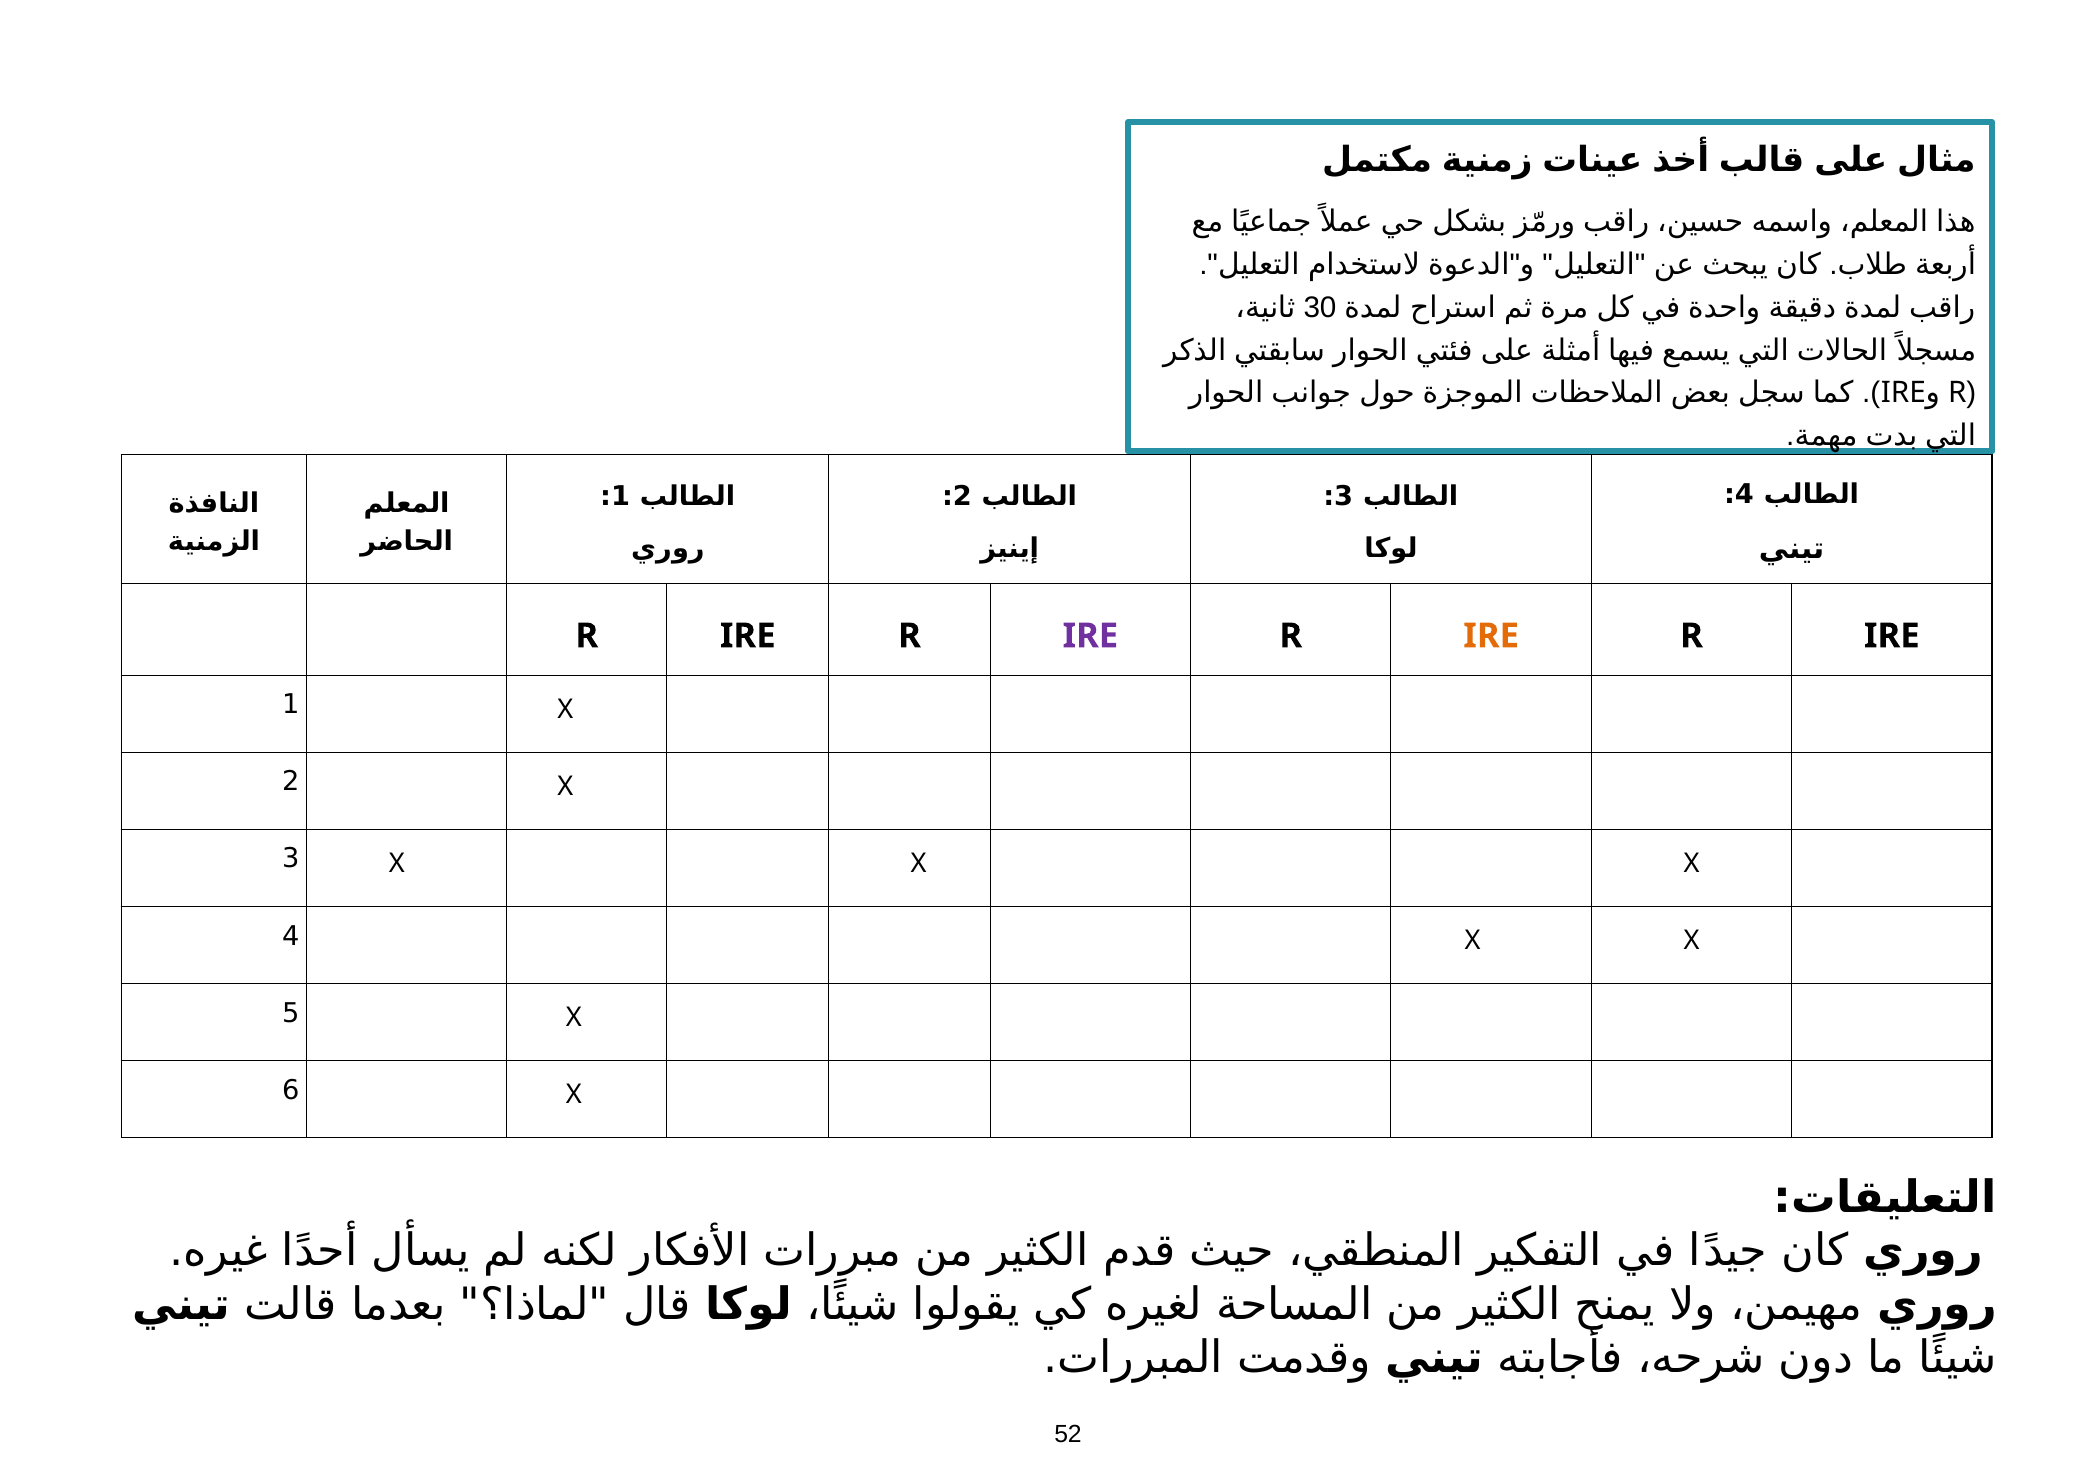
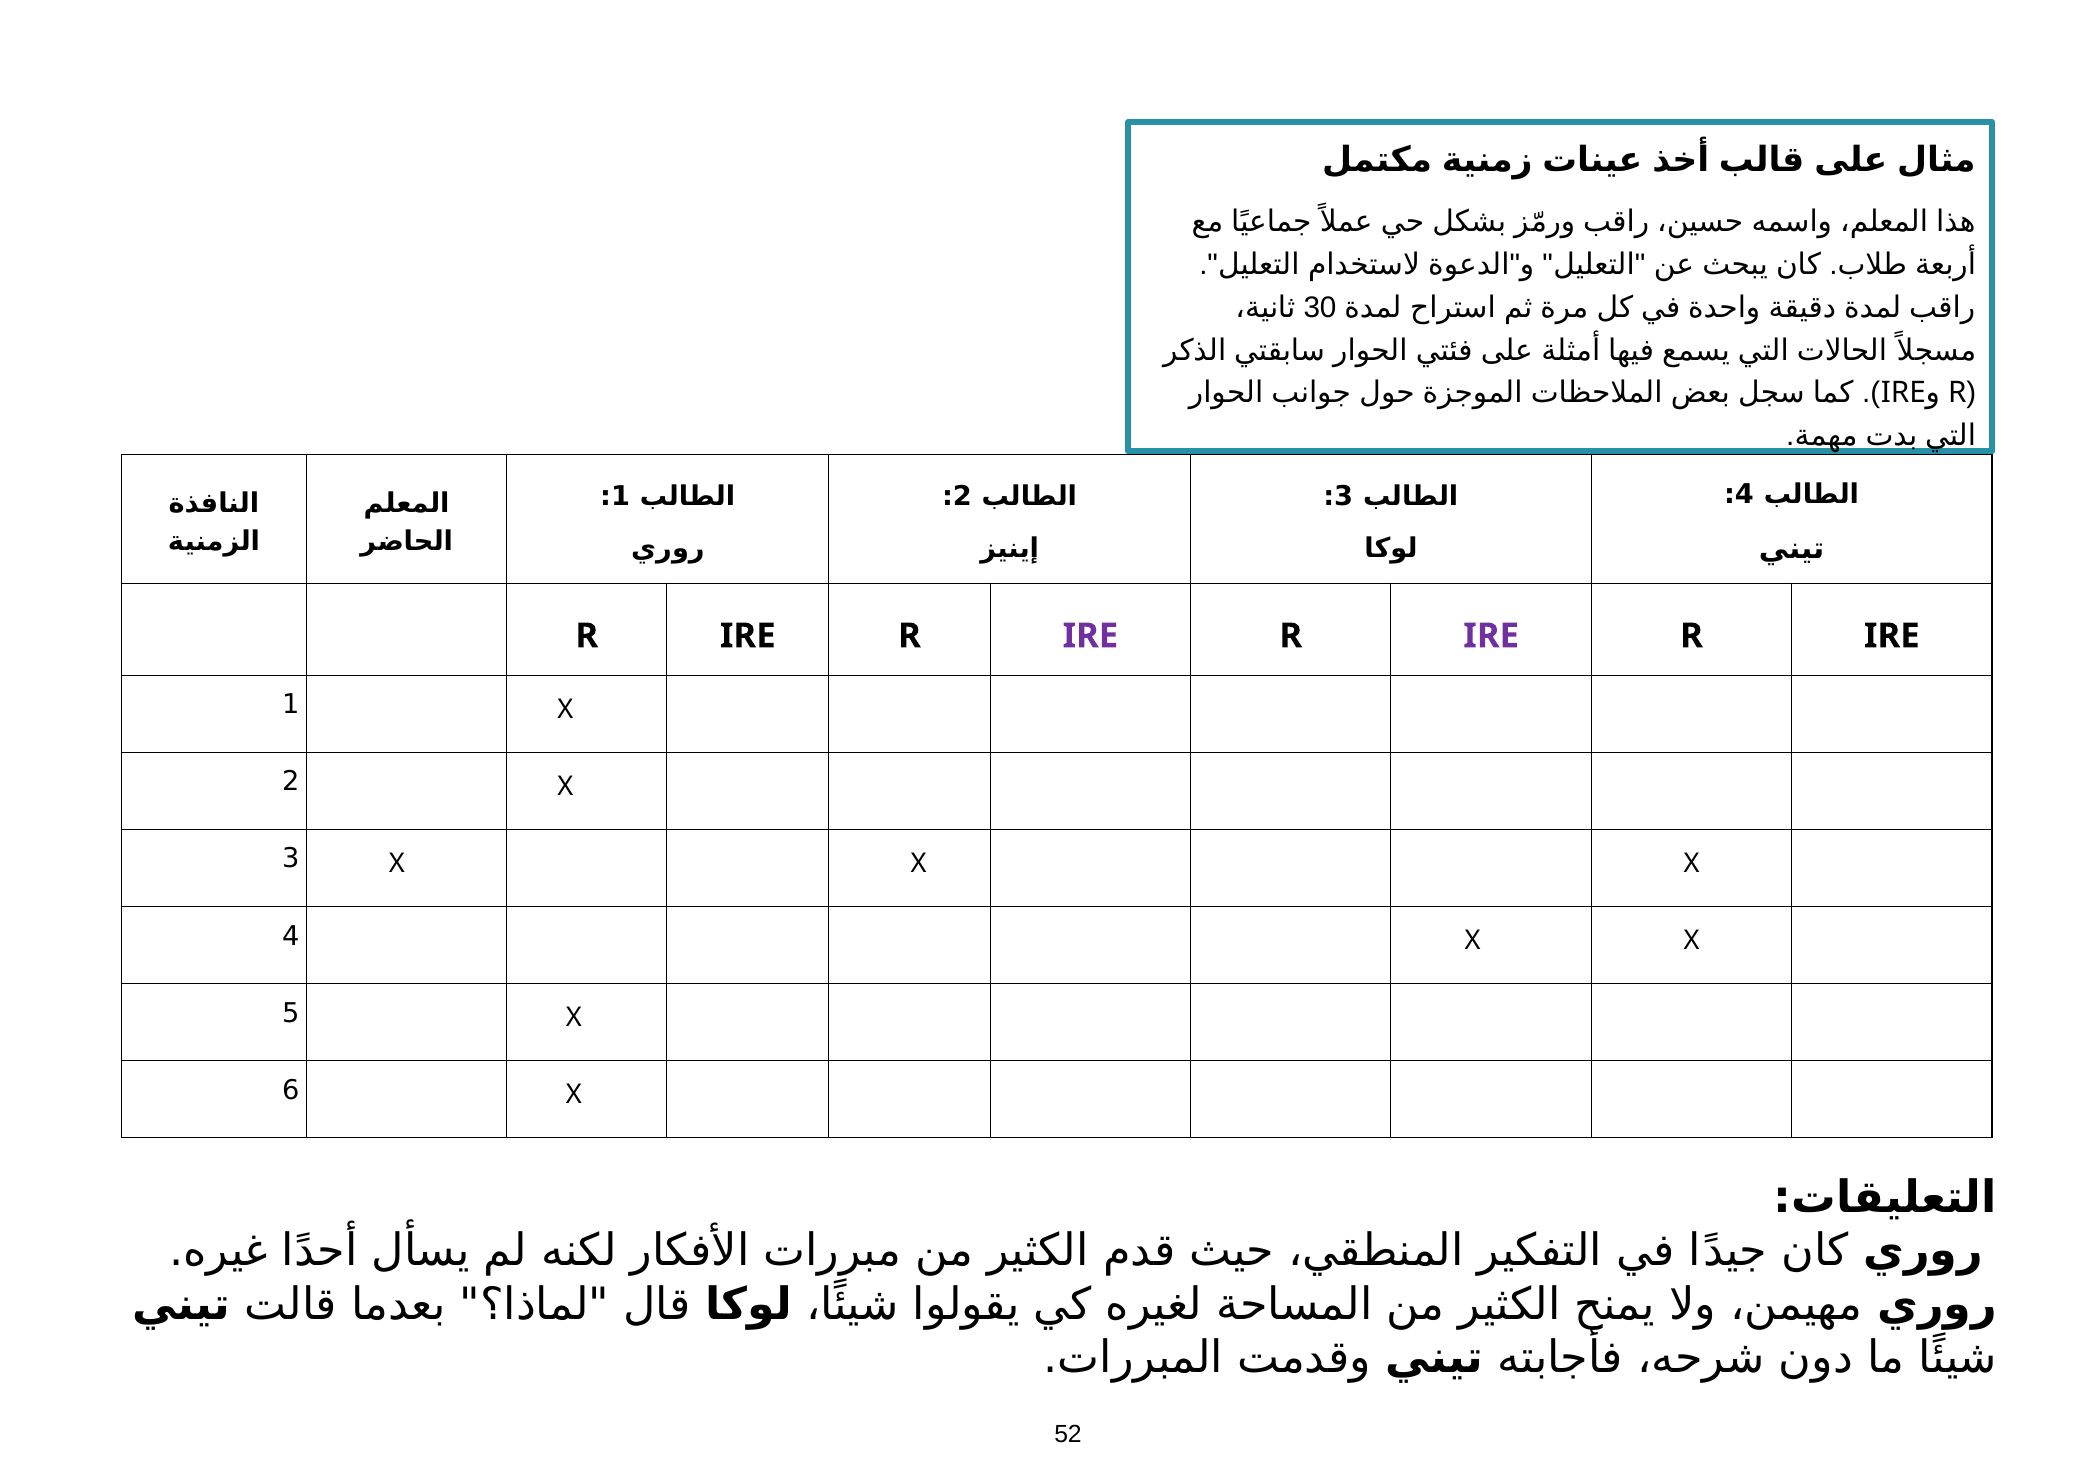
IRE colour: orange -> purple (1491, 636)
